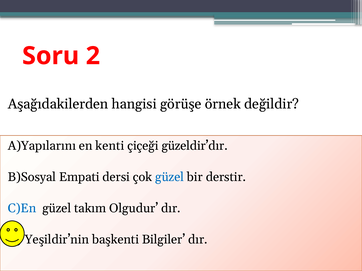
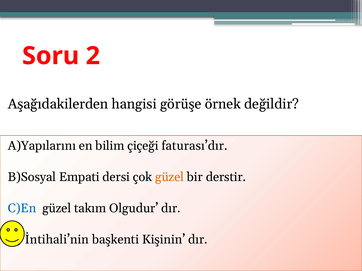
kenti: kenti -> bilim (110, 146)
güzeldir’dır: güzeldir’dır -> faturası’dır (195, 146)
güzel colour: blue -> orange (170, 177)
Yeşildir’nin: Yeşildir’nin -> İntihali’nin (57, 240)
Bilgiler: Bilgiler -> Kişinin (164, 240)
